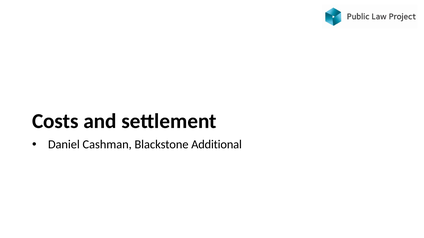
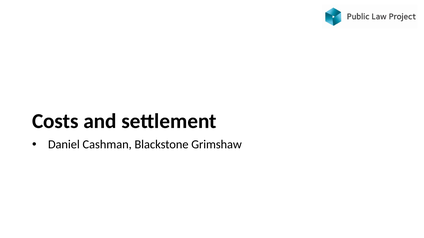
Additional: Additional -> Grimshaw (217, 145)
